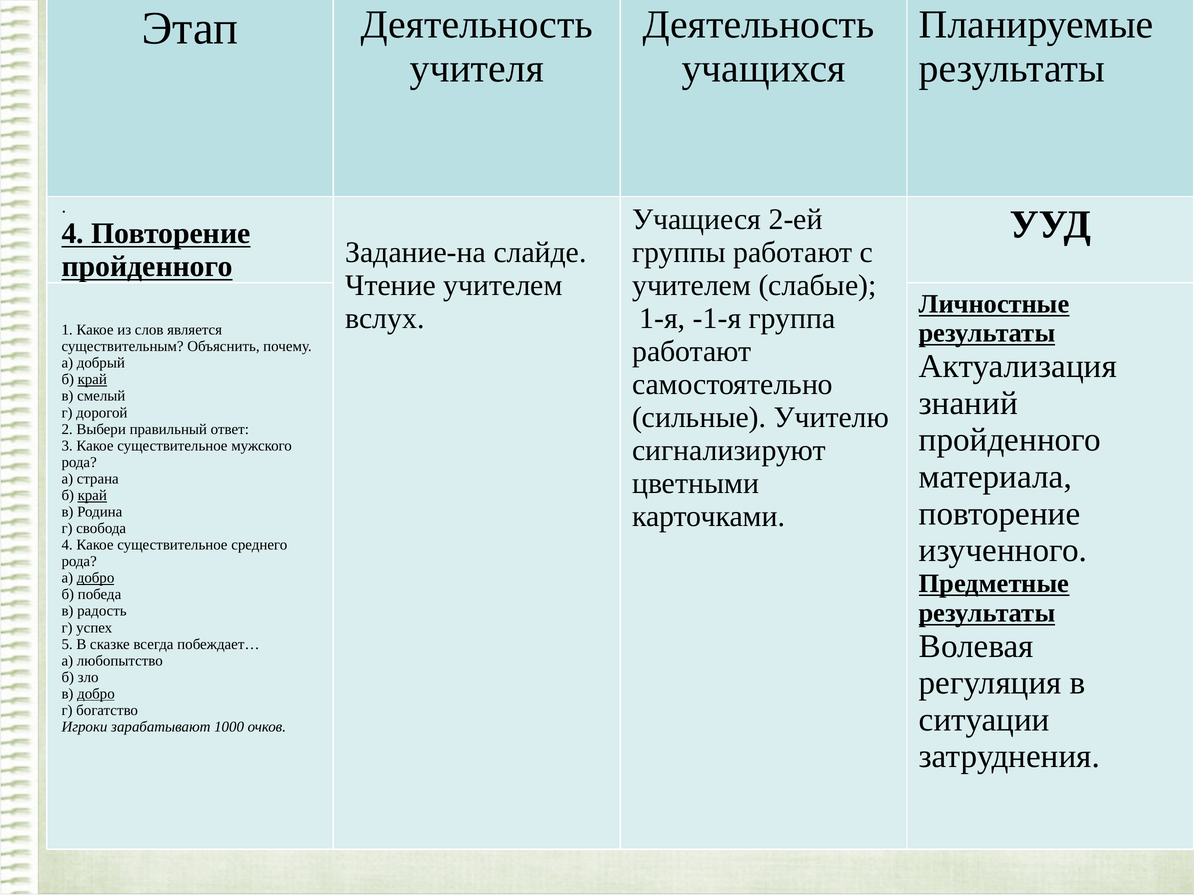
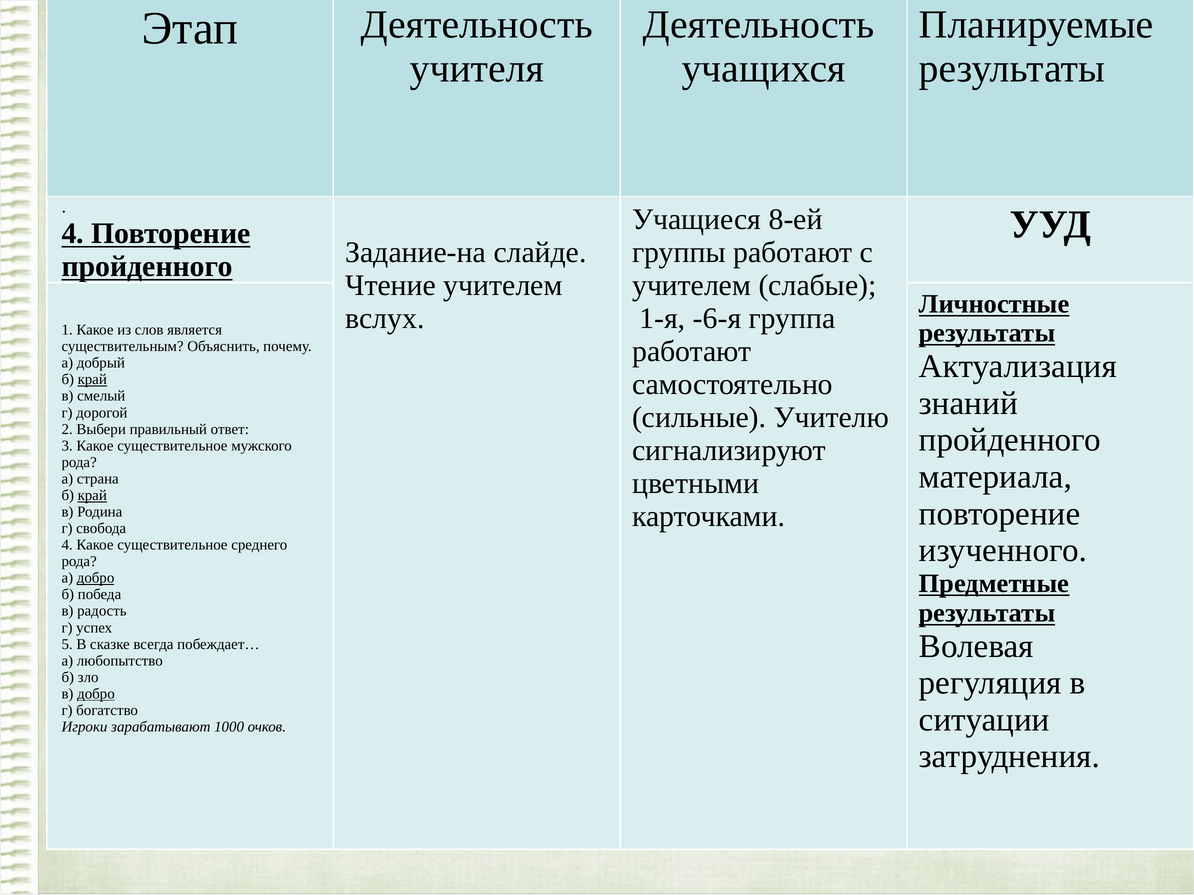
2-ей: 2-ей -> 8-ей (796, 219)
-1-я: -1-я -> -6-я (717, 318)
